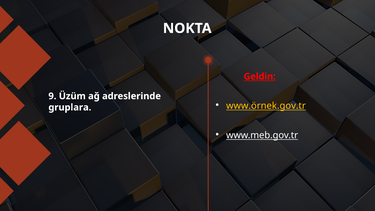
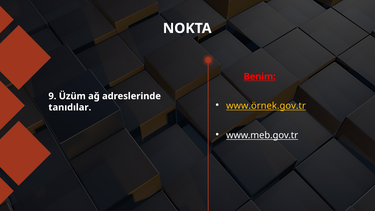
Geldin: Geldin -> Benim (260, 77)
gruplara: gruplara -> tanıdılar (70, 107)
